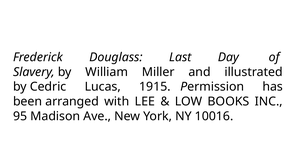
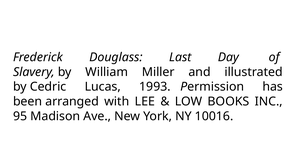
1915: 1915 -> 1993 (155, 87)
